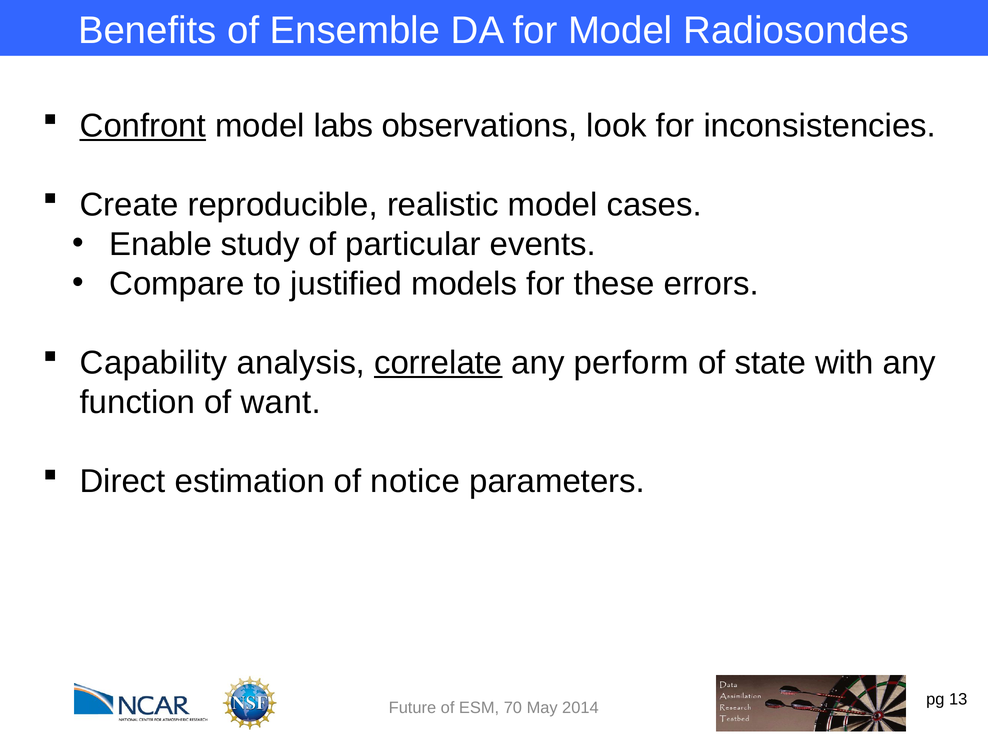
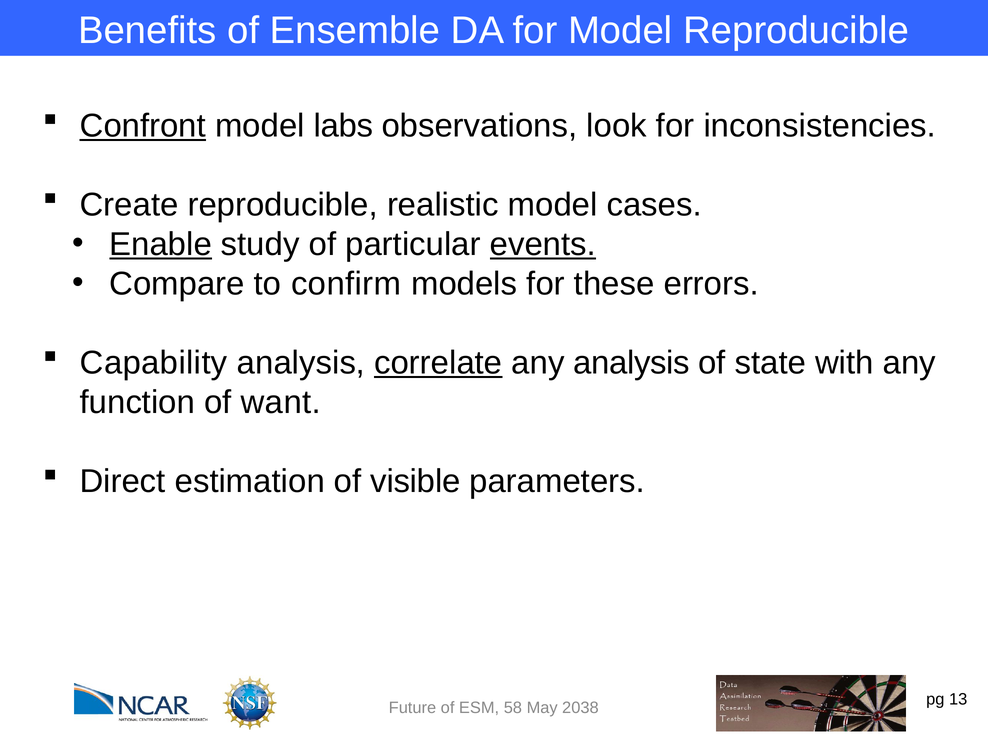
Model Radiosondes: Radiosondes -> Reproducible (796, 31)
Enable underline: none -> present (161, 244)
events underline: none -> present (543, 244)
justified: justified -> confirm (346, 284)
any perform: perform -> analysis (632, 363)
notice: notice -> visible (415, 481)
70: 70 -> 58 (513, 708)
2014: 2014 -> 2038 (580, 708)
